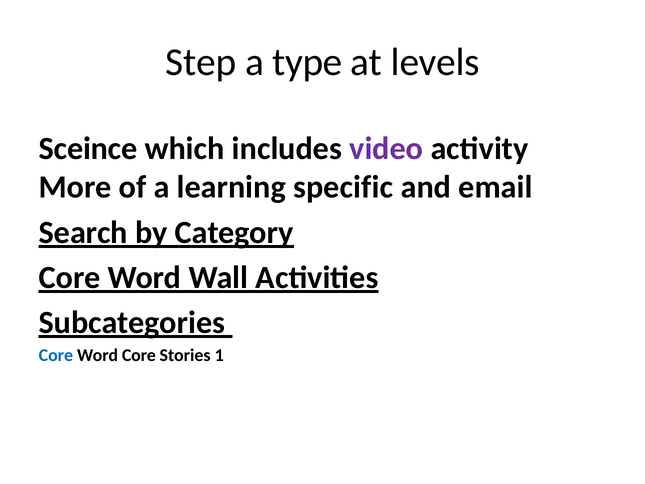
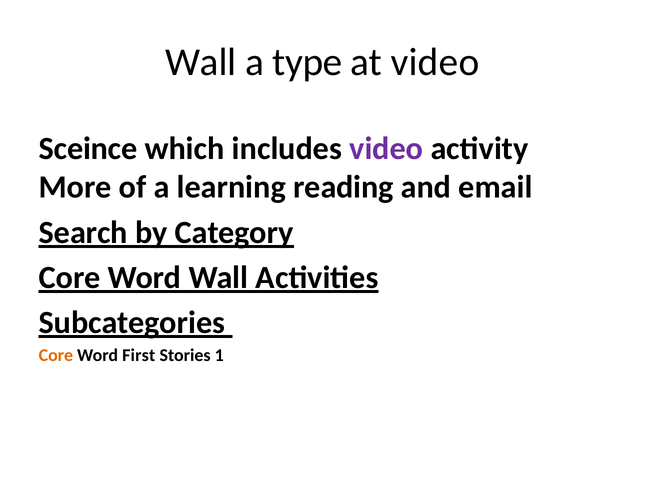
Step: Step -> Wall (201, 62)
at levels: levels -> video (435, 62)
specific: specific -> reading (343, 187)
Core colour: blue -> orange (56, 355)
Word Core: Core -> First (139, 355)
